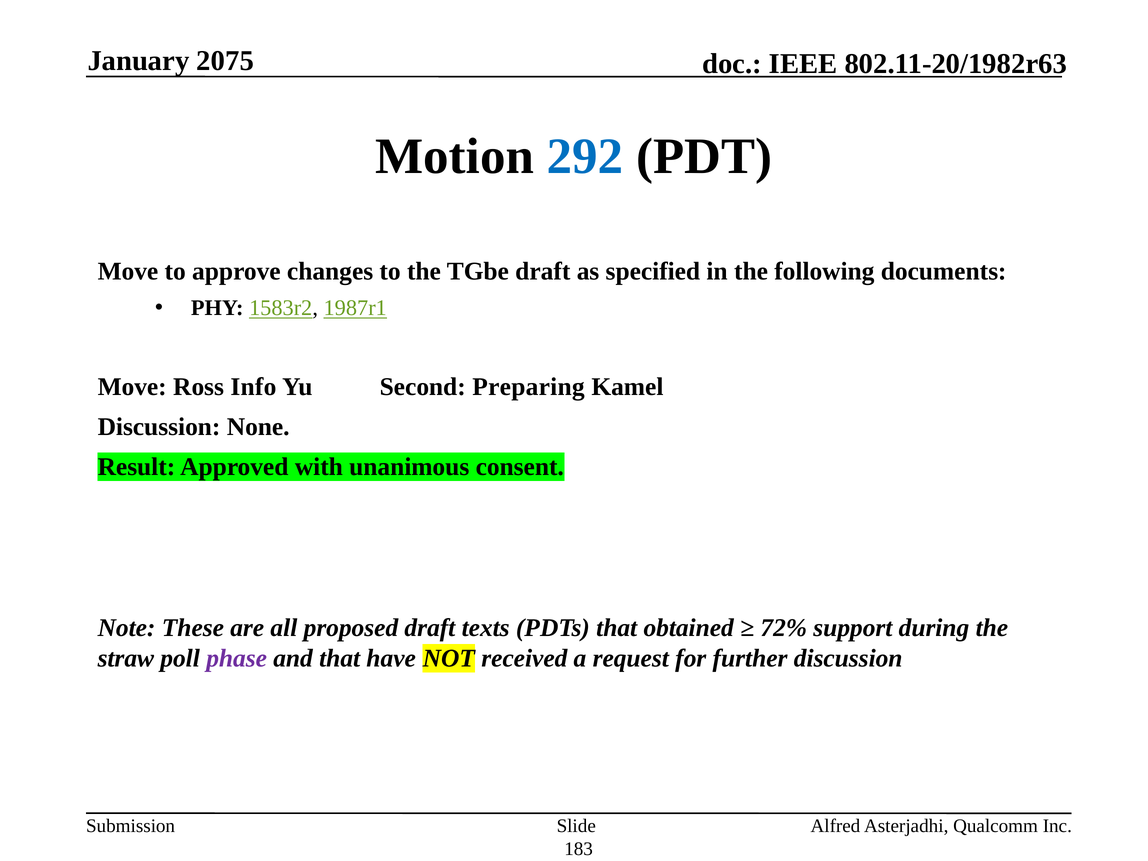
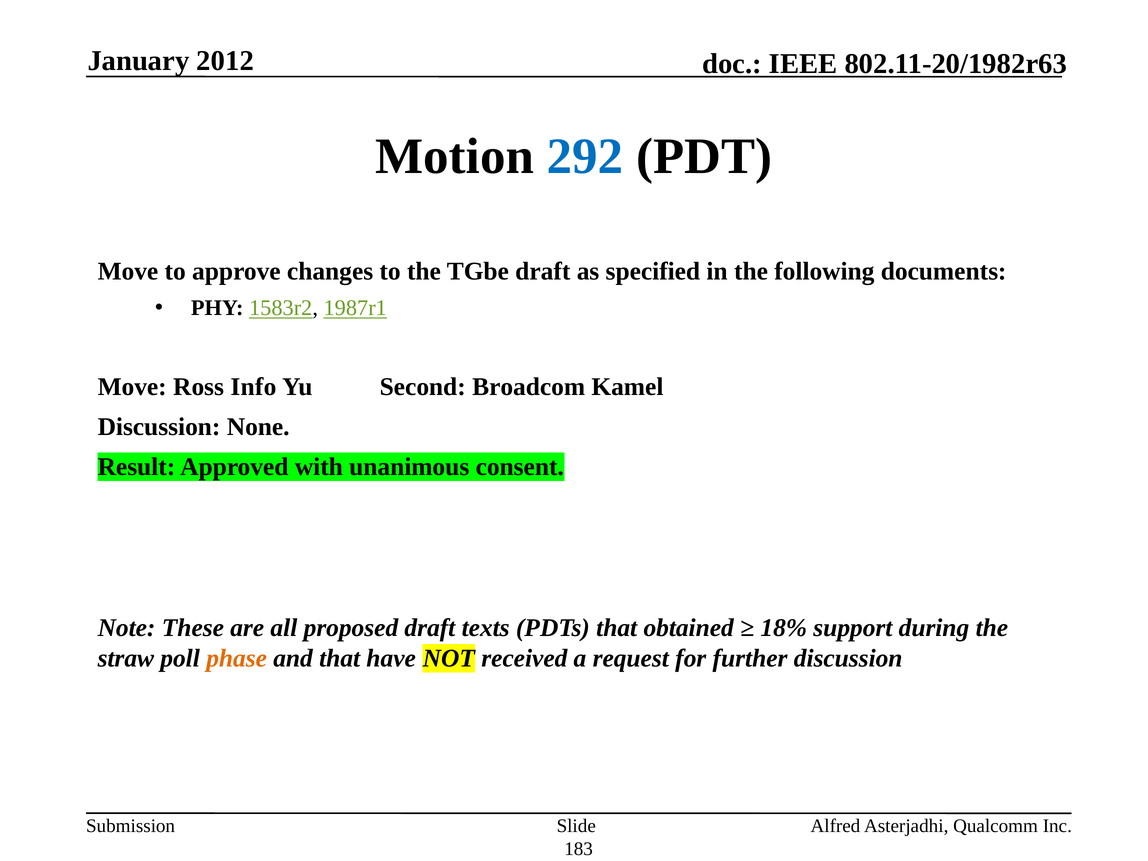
2075: 2075 -> 2012 (225, 61)
Preparing: Preparing -> Broadcom (529, 387)
72%: 72% -> 18% (784, 628)
phase colour: purple -> orange (237, 658)
